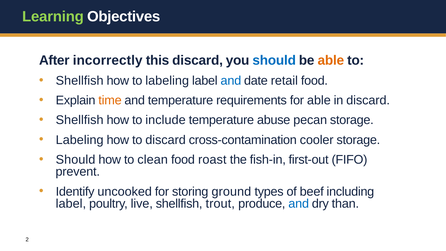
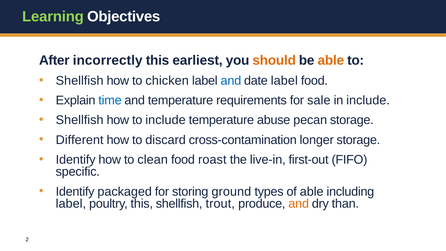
this discard: discard -> earliest (198, 60)
should colour: blue -> orange (274, 60)
to labeling: labeling -> chicken (167, 81)
date retail: retail -> label (284, 81)
time colour: orange -> blue (110, 100)
for able: able -> sale (319, 100)
in discard: discard -> include (368, 100)
Labeling: Labeling -> Different (80, 140)
cooler: cooler -> longer (317, 140)
Should: Should -> Identify (76, 160)
fish-in: fish-in -> live-in (268, 160)
prevent: prevent -> specific (78, 172)
uncooked: uncooked -> packaged (125, 191)
of beef: beef -> able (312, 191)
poultry live: live -> this (142, 204)
and colour: blue -> orange (299, 204)
